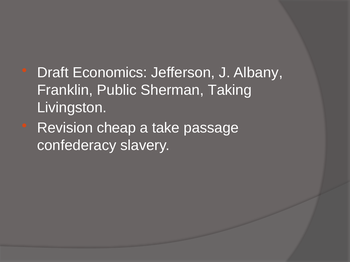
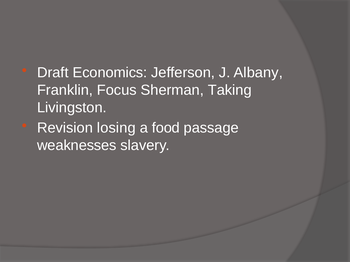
Public: Public -> Focus (117, 90)
cheap: cheap -> losing (116, 128)
take: take -> food (166, 128)
confederacy: confederacy -> weaknesses (77, 146)
